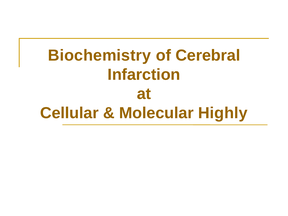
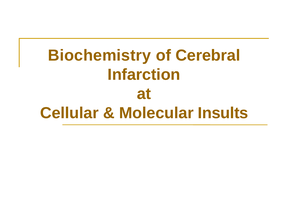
Highly: Highly -> Insults (223, 113)
